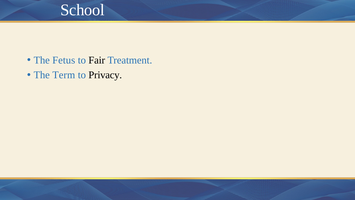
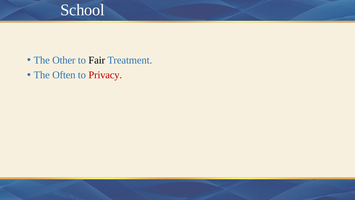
Fetus: Fetus -> Other (64, 60)
Term: Term -> Often (64, 75)
Privacy colour: black -> red (105, 75)
